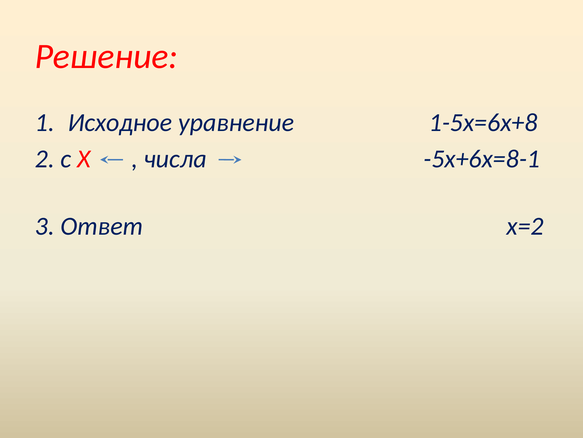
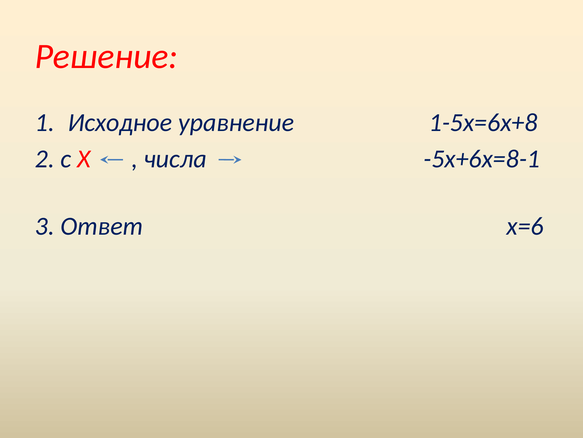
х=2: х=2 -> х=6 (525, 226)
